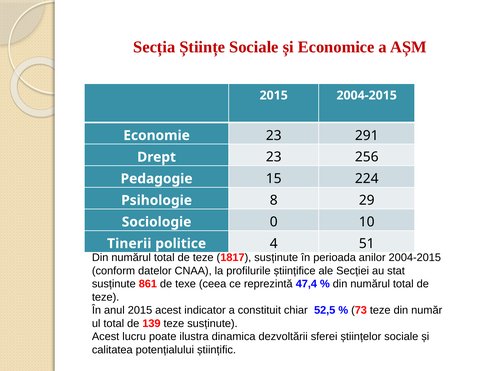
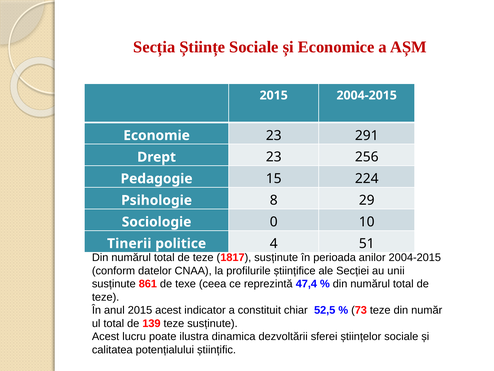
stat: stat -> unii (396, 270)
